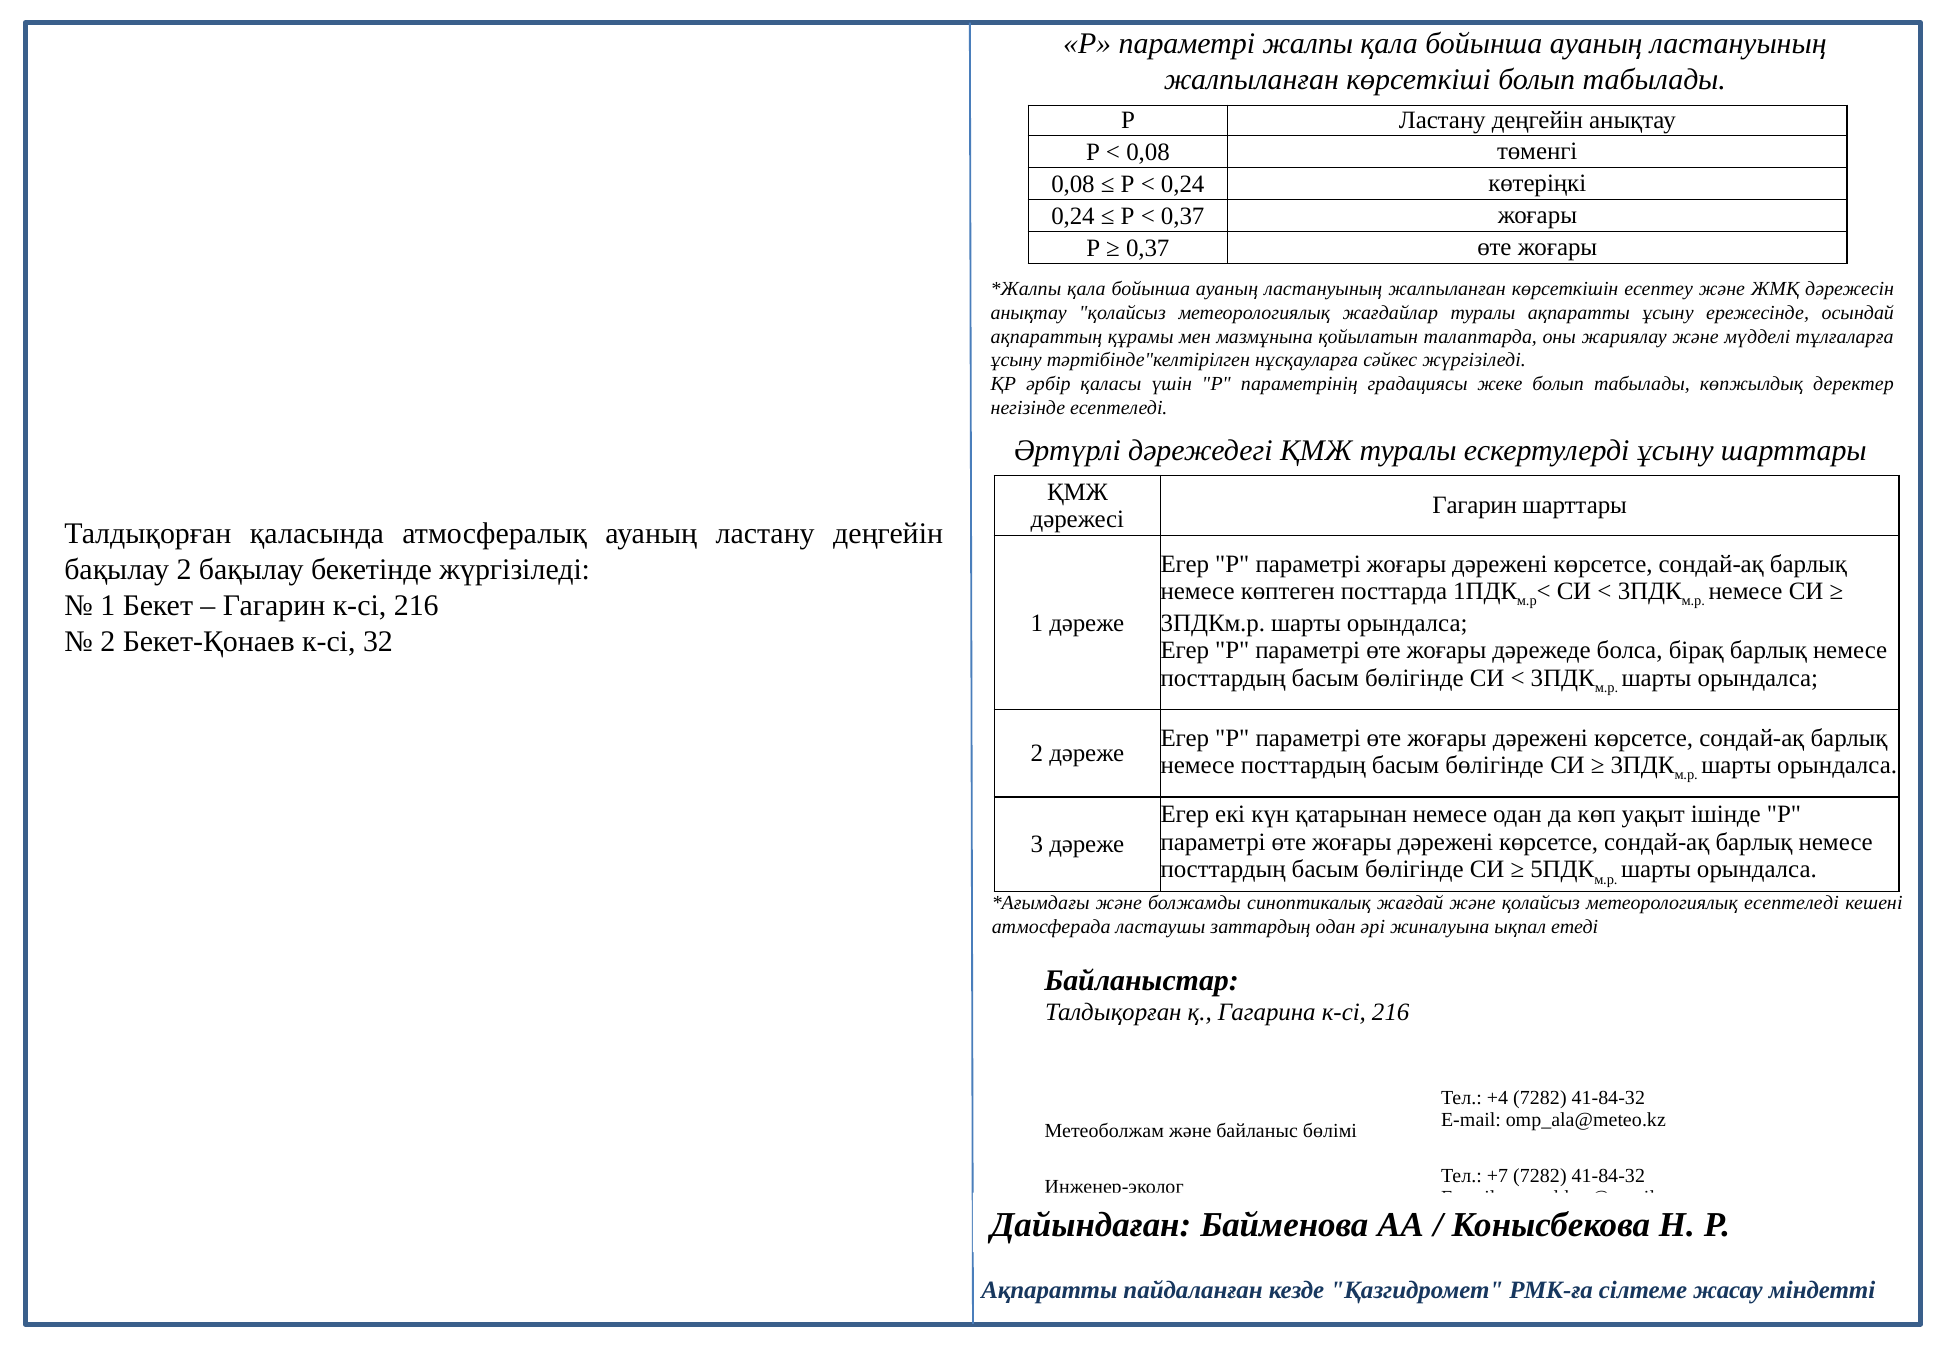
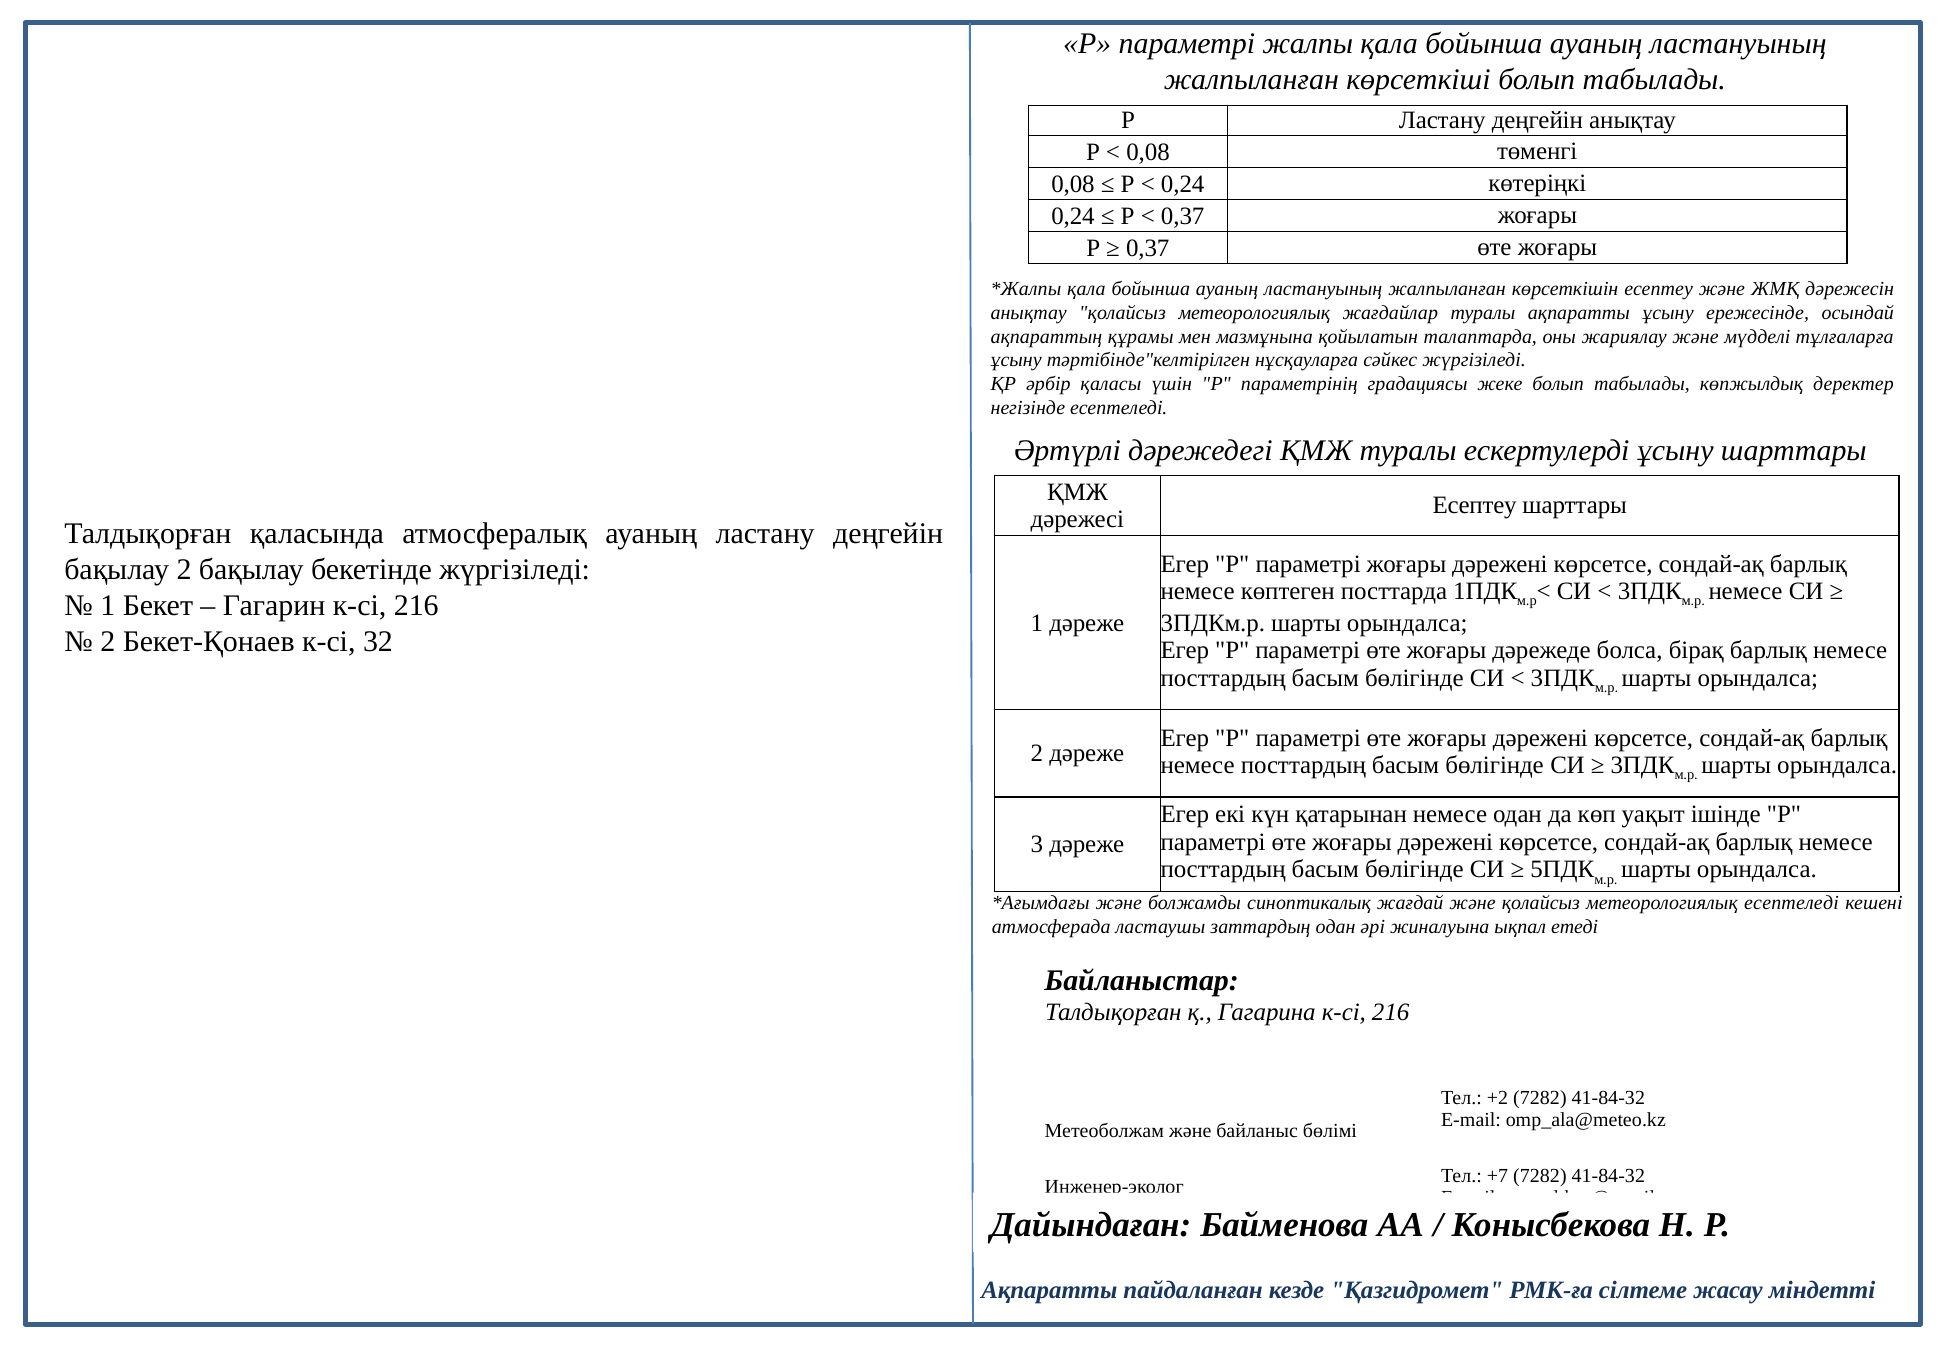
Гагарин: Гагарин -> Есептеу (1475, 506)
+4: +4 -> +2 (1497, 1098)
